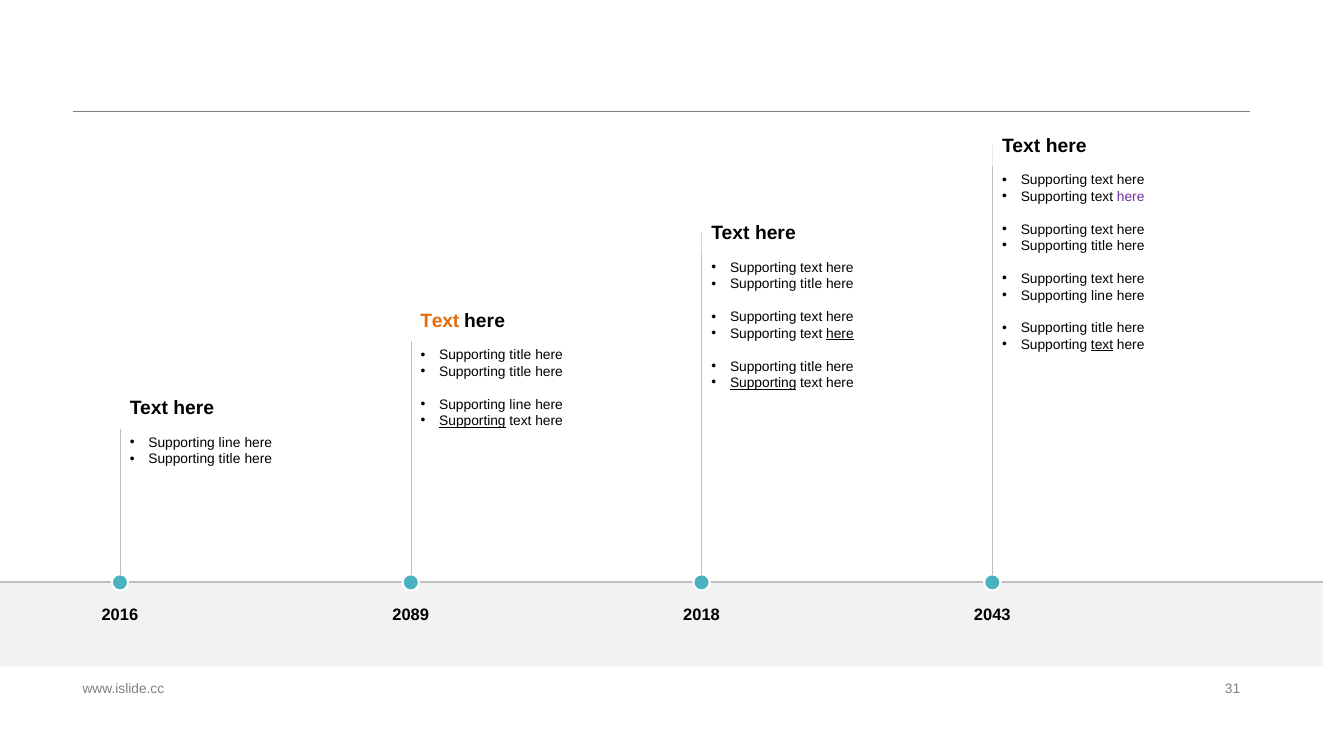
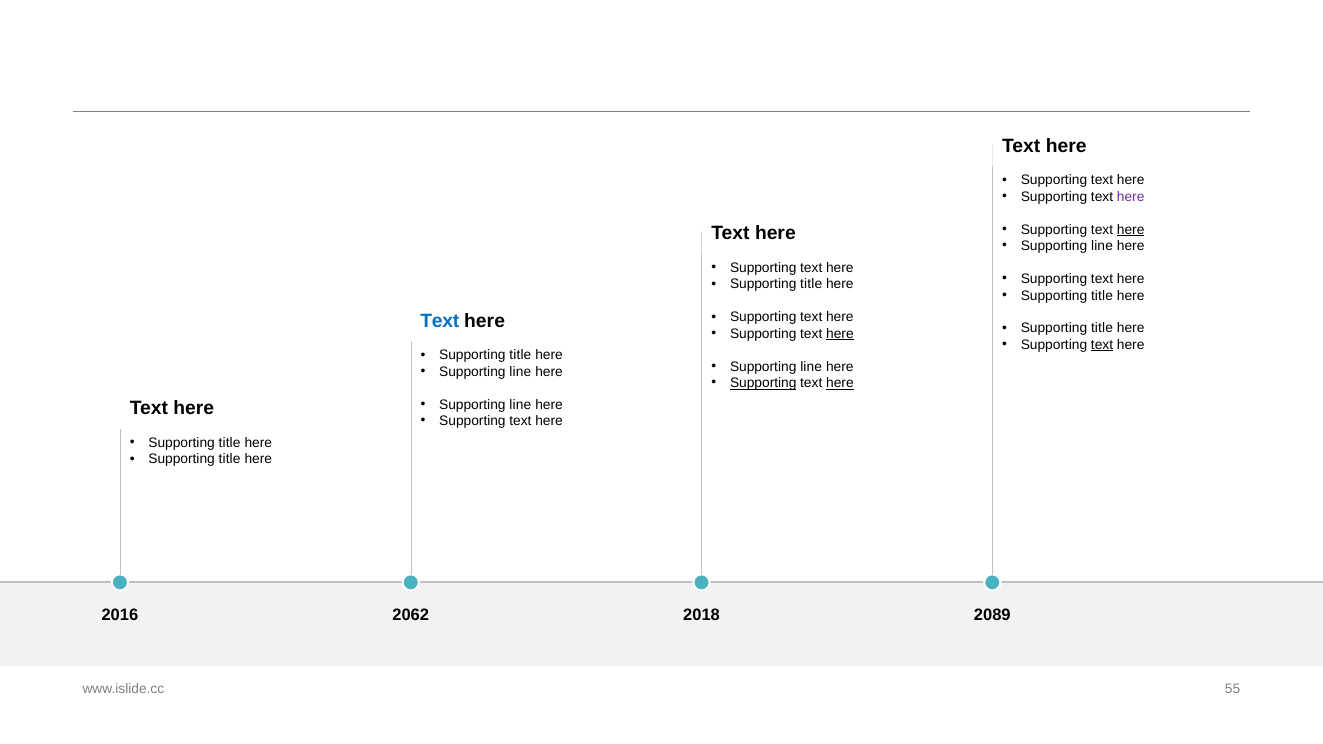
here underline: none -> present (1131, 230)
title: title -> line (1102, 246)
line: line -> title (1102, 296)
Text colour: orange -> blue (440, 321)
title: title -> line (811, 367)
title: title -> line (520, 372)
here underline: none -> present (840, 383)
Supporting underline: present -> none (472, 421)
line: line -> title (230, 443)
2089: 2089 -> 2062 (411, 616)
2043: 2043 -> 2089 (992, 616)
31: 31 -> 55 (1233, 689)
